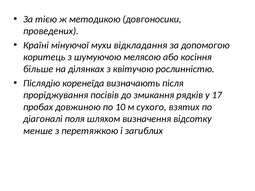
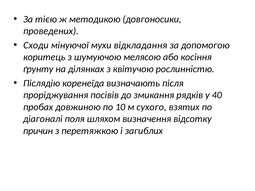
Країні: Країні -> Сходи (36, 45)
більше: більше -> ґрунту (38, 69)
17: 17 -> 40 (217, 95)
менше: менше -> причин (38, 131)
